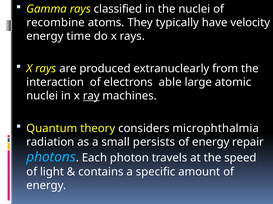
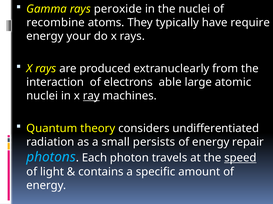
classified: classified -> peroxide (118, 9)
velocity: velocity -> require (250, 23)
time: time -> your (79, 36)
microphthalmia: microphthalmia -> undifferentiated (216, 129)
speed underline: none -> present (240, 158)
